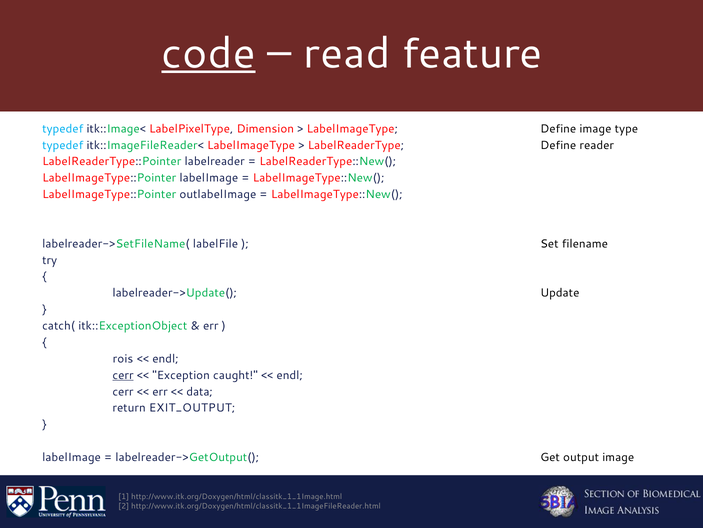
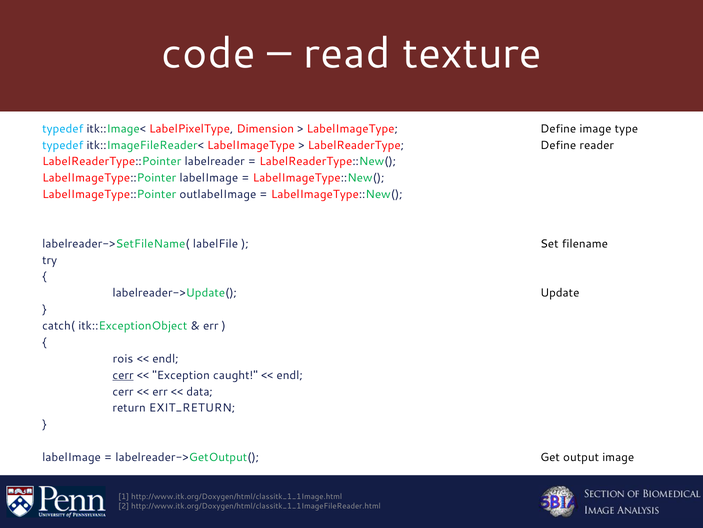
code underline: present -> none (208, 53)
feature: feature -> texture (472, 53)
EXIT_OUTPUT: EXIT_OUTPUT -> EXIT_RETURN (192, 408)
